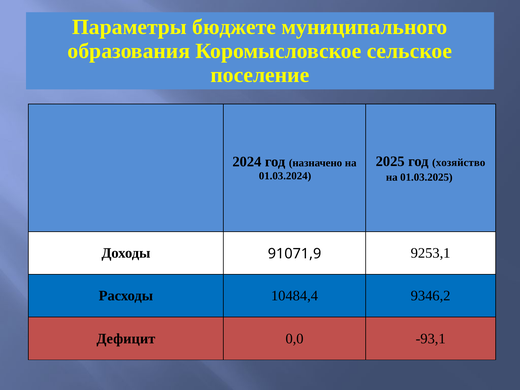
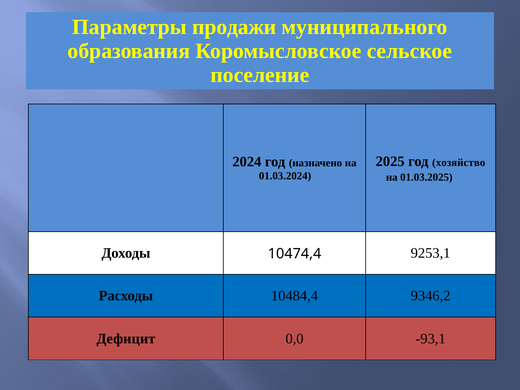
бюджете: бюджете -> продажи (234, 27)
91071,9: 91071,9 -> 10474,4 (295, 254)
